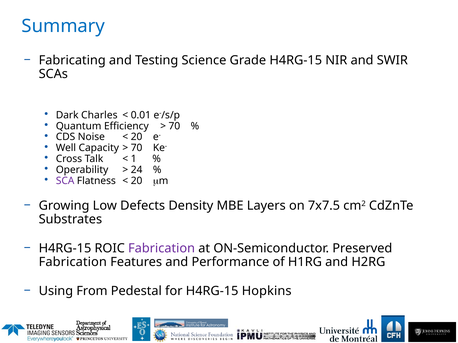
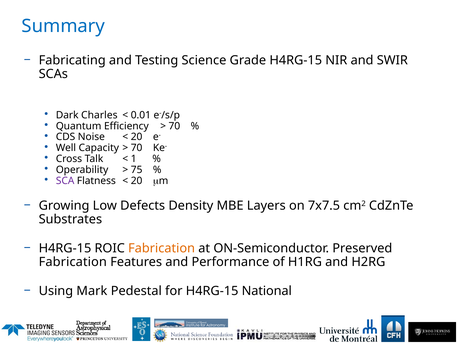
24: 24 -> 75 (137, 170)
Fabrication colour: purple -> orange (162, 249)
From: From -> Mark (92, 292)
Hopkins: Hopkins -> National (267, 292)
